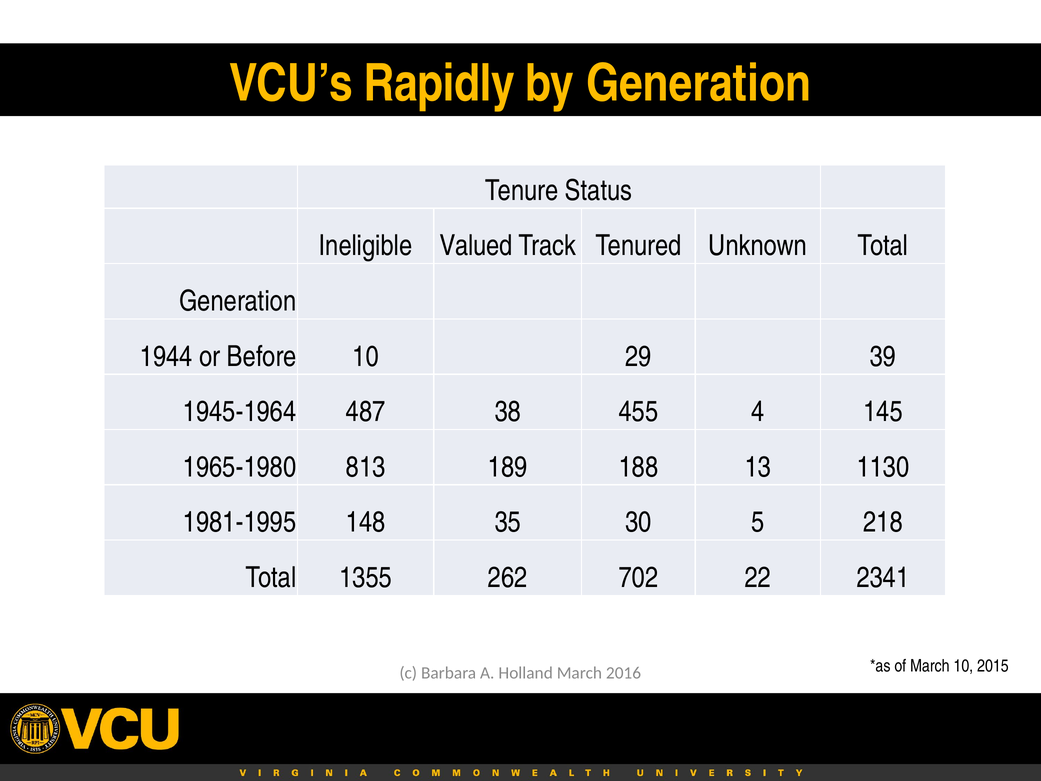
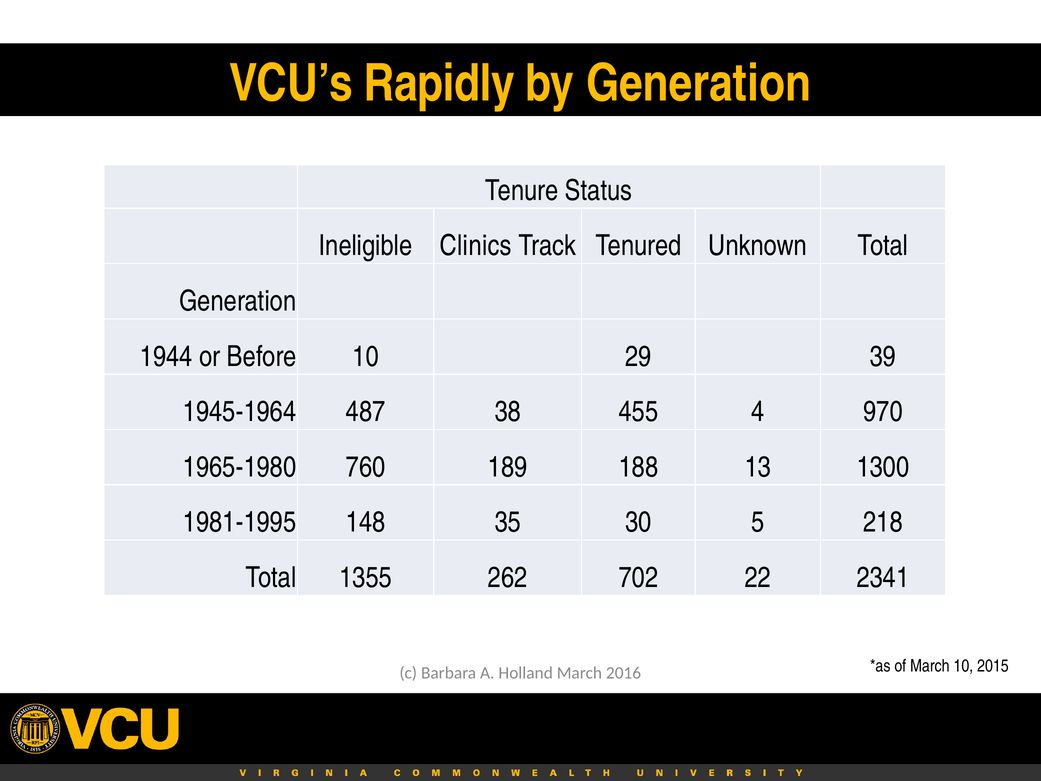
Valued: Valued -> Clinics (476, 246)
145: 145 -> 970 (883, 412)
813: 813 -> 760 (366, 467)
1130: 1130 -> 1300 (883, 467)
